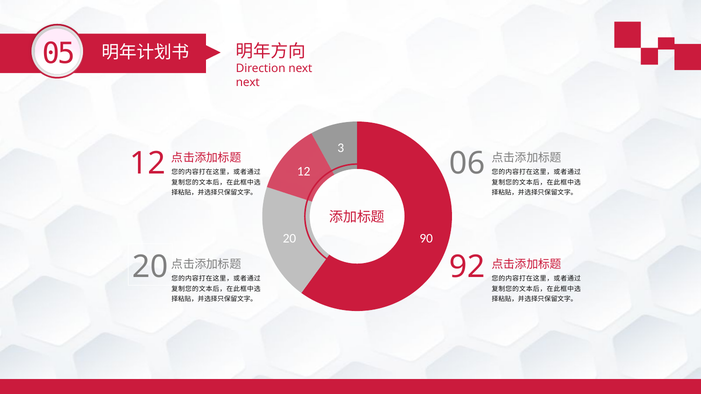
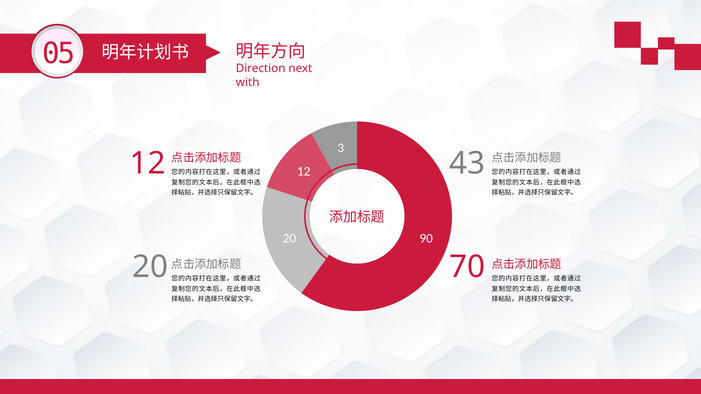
next: next -> with (248, 82)
06: 06 -> 43 (467, 163)
92: 92 -> 70 (467, 267)
